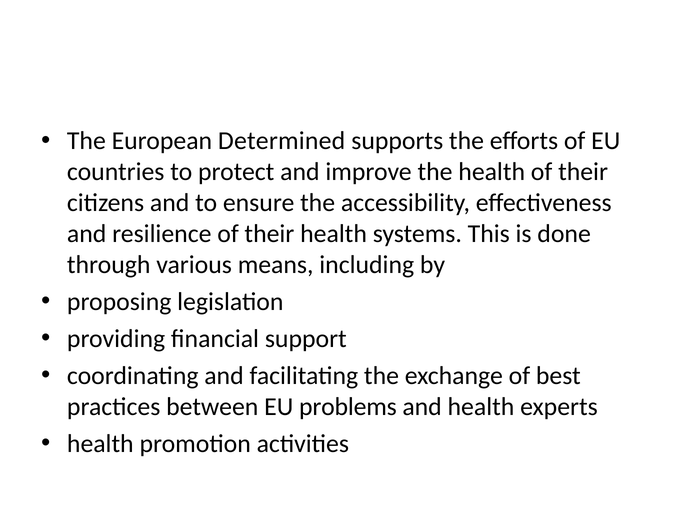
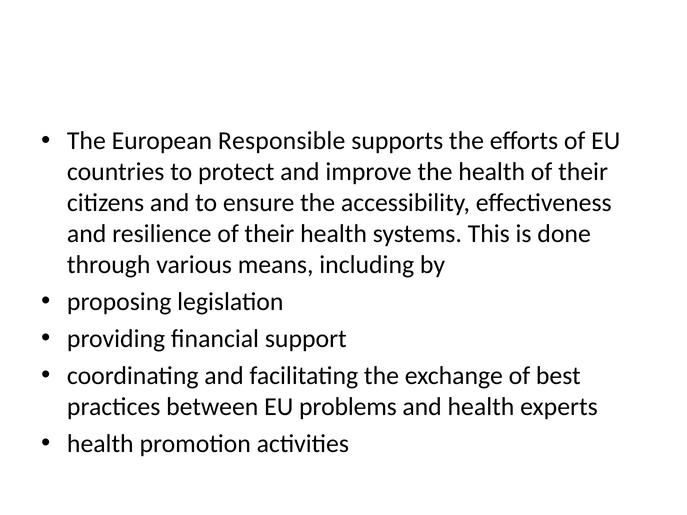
Determined: Determined -> Responsible (282, 141)
